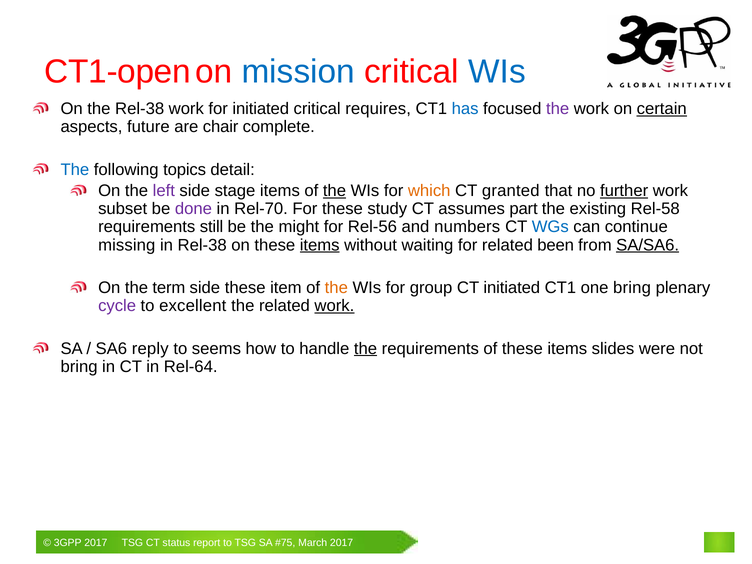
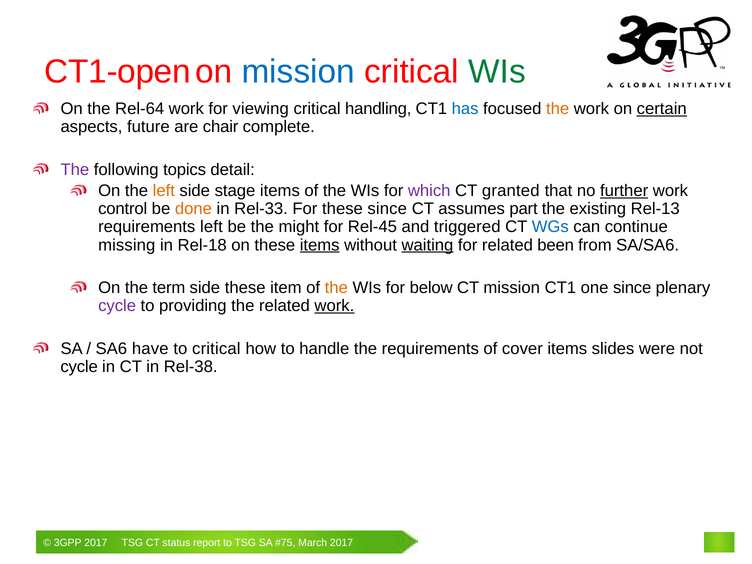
WIs colour: blue -> green (497, 72)
the Rel-38: Rel-38 -> Rel-64 (140, 109)
for initiated: initiated -> viewing (261, 109)
requires: requires -> handling (378, 109)
the colour: purple -> orange (558, 109)
The colour: blue -> purple (75, 170)
left colour: purple -> orange (164, 191)
the underline: present -> none (334, 191)
which colour: orange -> purple (429, 191)
subset: subset -> control (123, 209)
done colour: purple -> orange (193, 209)
Rel-70: Rel-70 -> Rel-33 (261, 209)
these study: study -> since (387, 209)
Rel-58: Rel-58 -> Rel-13 (655, 209)
requirements still: still -> left (211, 227)
Rel-56: Rel-56 -> Rel-45 (372, 227)
numbers: numbers -> triggered (467, 227)
in Rel-38: Rel-38 -> Rel-18 (202, 245)
waiting underline: none -> present (427, 245)
SA/SA6 underline: present -> none (648, 245)
group: group -> below (431, 288)
CT initiated: initiated -> mission (512, 288)
one bring: bring -> since (632, 288)
excellent: excellent -> providing (193, 306)
reply: reply -> have (150, 349)
to seems: seems -> critical (216, 349)
the underline: present -> none (365, 349)
of these: these -> cover (522, 349)
bring: bring -> cycle (79, 367)
Rel-64: Rel-64 -> Rel-38 (191, 367)
